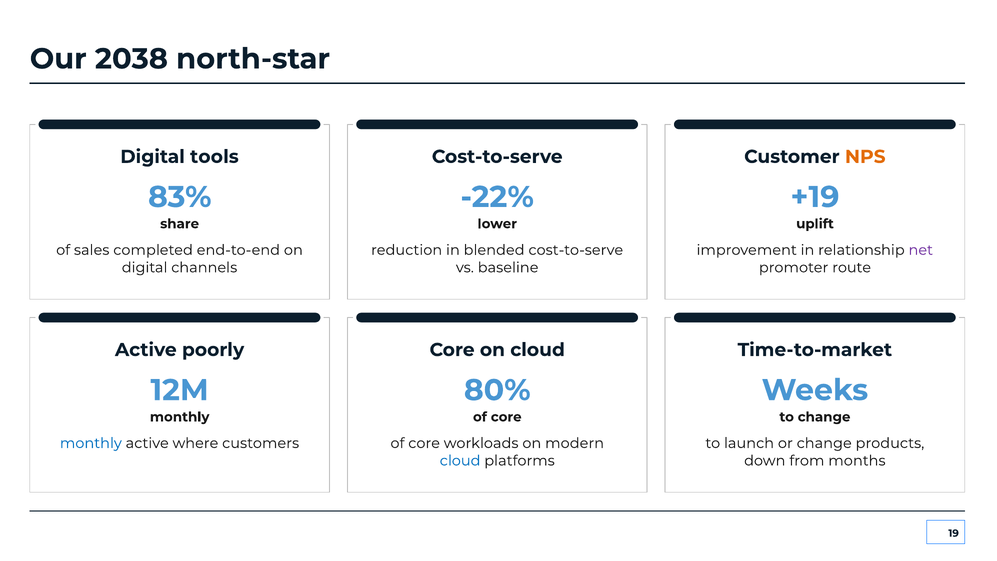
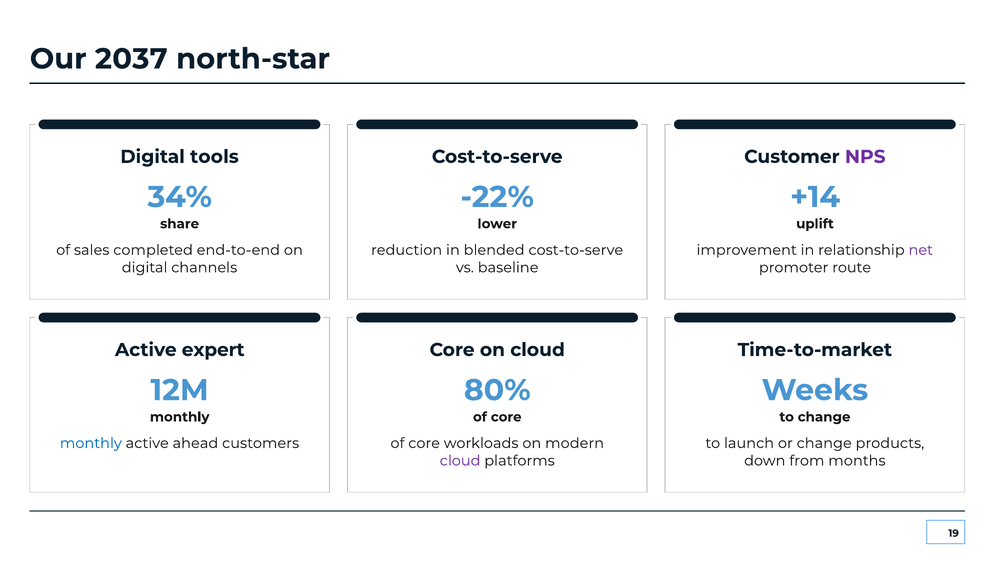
2038: 2038 -> 2037 (131, 59)
NPS colour: orange -> purple (865, 157)
83%: 83% -> 34% (180, 197)
+19: +19 -> +14 (815, 197)
poorly: poorly -> expert (213, 350)
where: where -> ahead (195, 443)
cloud colour: blue -> purple (460, 461)
